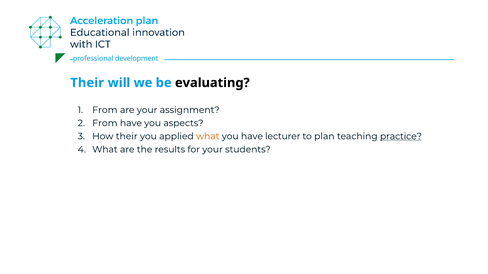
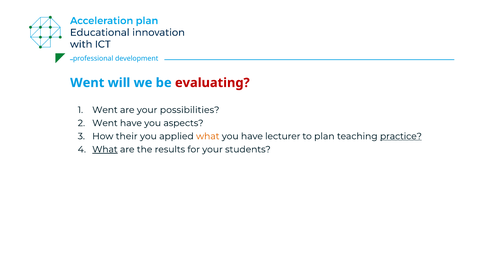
Their: Their -> Went (87, 83)
evaluating colour: black -> red (212, 83)
From: From -> Went (105, 110)
assignment: assignment -> possibilities (190, 110)
From: From -> Went (105, 123)
What underline: none -> present (105, 150)
